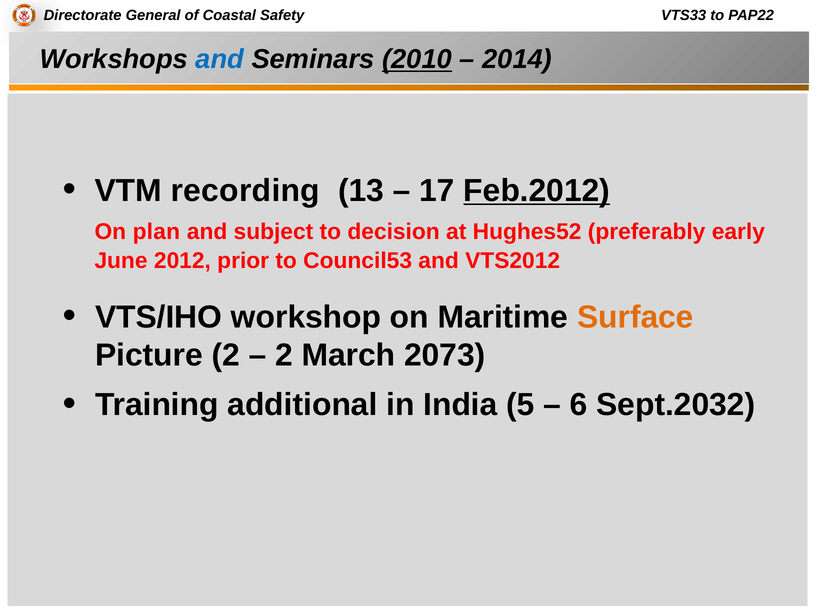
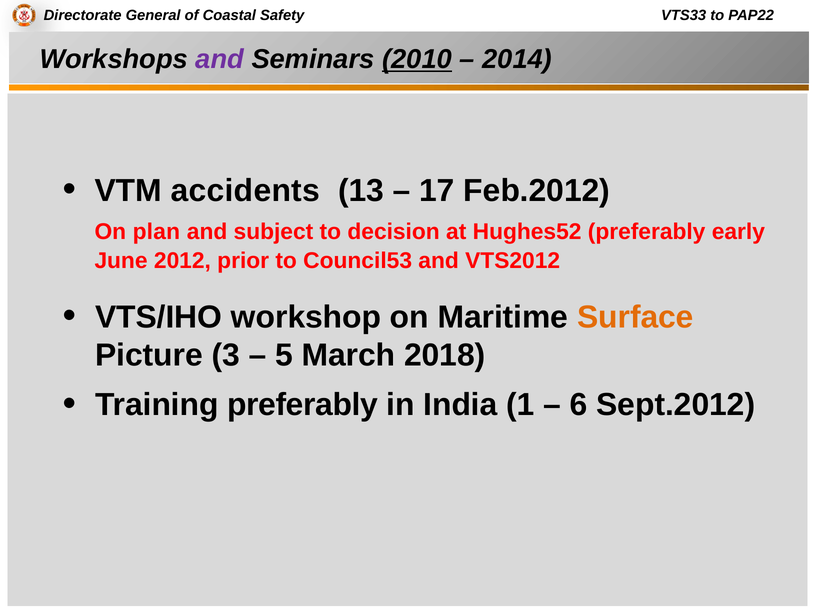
and colour: blue -> purple (220, 59)
recording: recording -> accidents (245, 191)
Feb.2012 underline: present -> none (537, 191)
Picture 2: 2 -> 3 (226, 355)
2: 2 -> 5 (284, 355)
2073: 2073 -> 2018 (445, 355)
Training additional: additional -> preferably (303, 405)
5: 5 -> 1 (520, 405)
Sept.2032: Sept.2032 -> Sept.2012 (676, 405)
